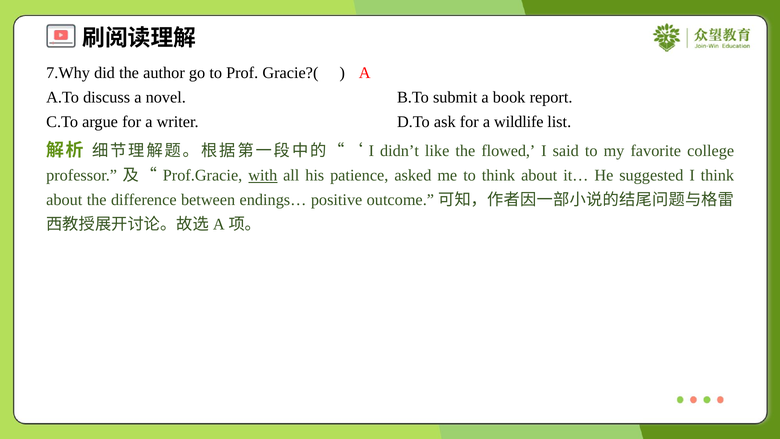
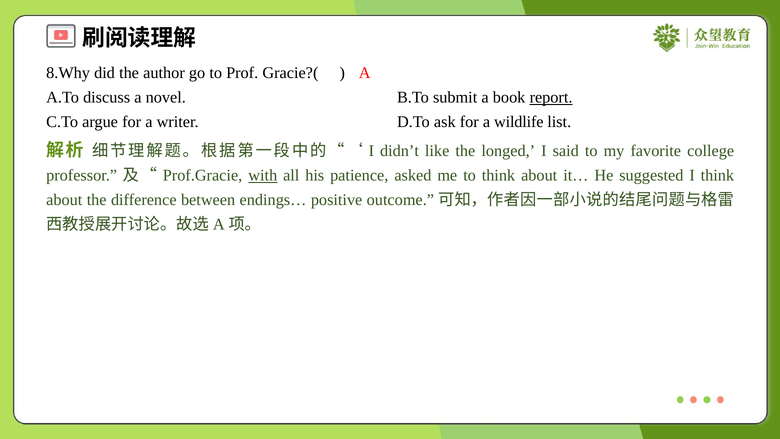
7.Why: 7.Why -> 8.Why (68, 73)
report underline: none -> present (551, 97)
flowed: flowed -> longed (508, 151)
